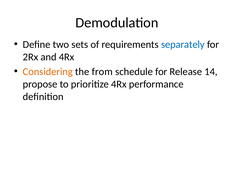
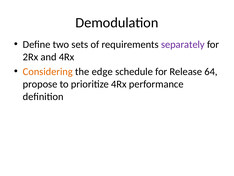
separately colour: blue -> purple (183, 44)
from: from -> edge (102, 71)
14: 14 -> 64 (211, 71)
